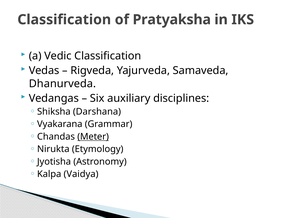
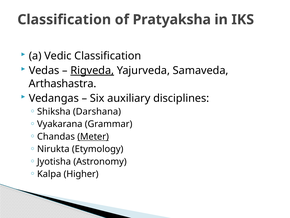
Rigveda underline: none -> present (92, 70)
Dhanurveda: Dhanurveda -> Arthashastra (63, 83)
Vaidya: Vaidya -> Higher (81, 174)
